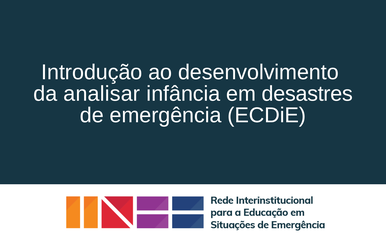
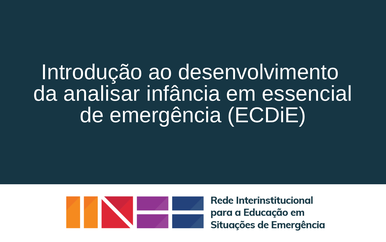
desastres: desastres -> essencial (307, 93)
